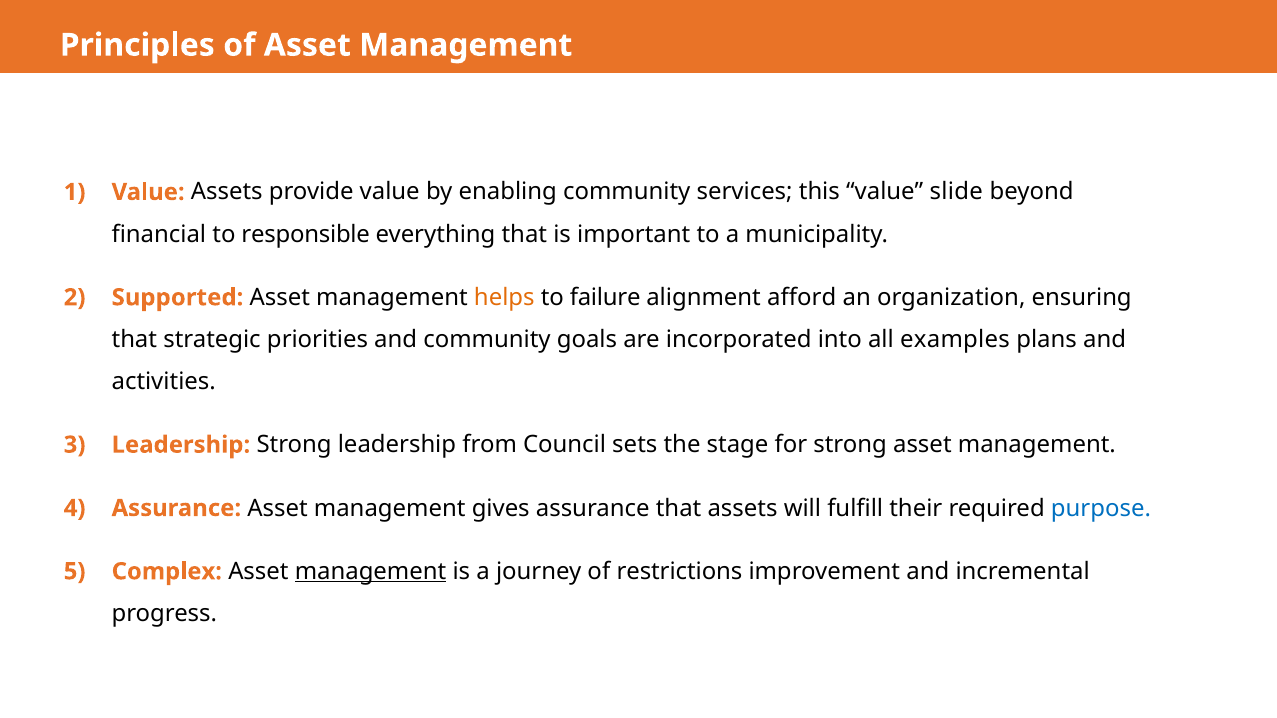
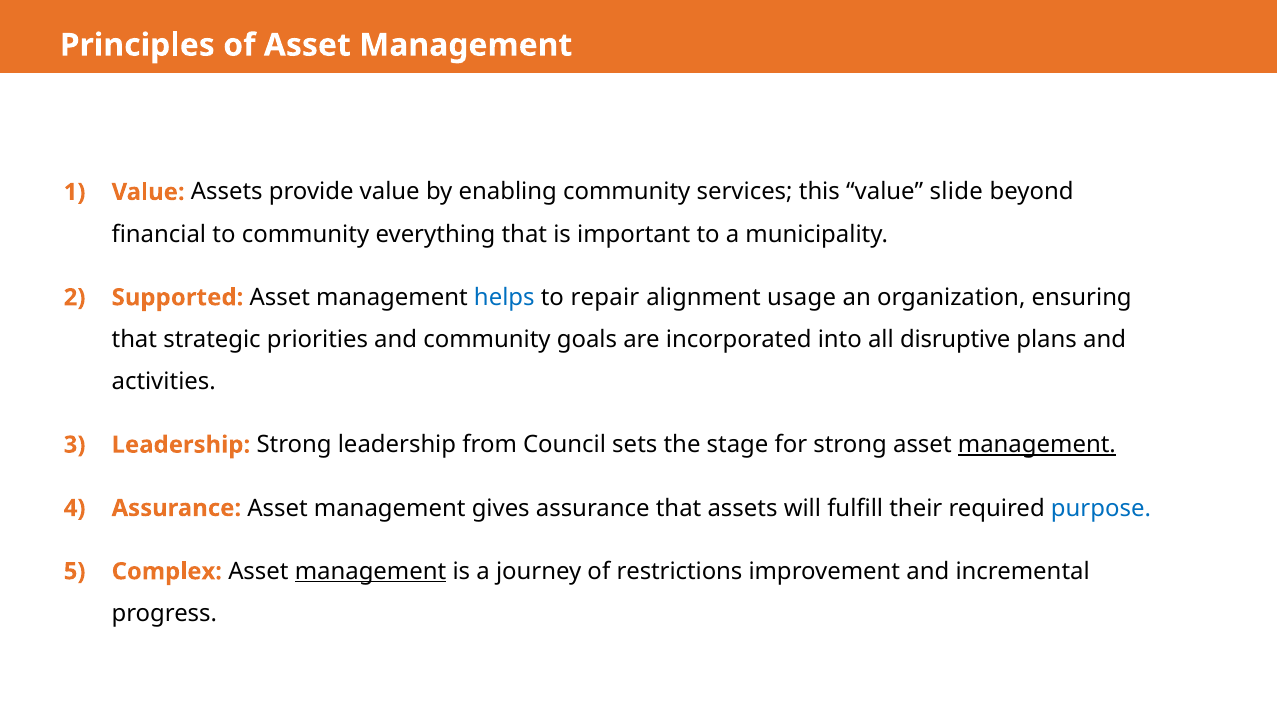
to responsible: responsible -> community (306, 234)
helps colour: orange -> blue (504, 298)
failure: failure -> repair (605, 298)
afford: afford -> usage (802, 298)
examples: examples -> disruptive (955, 340)
management underline: none -> present (1037, 445)
